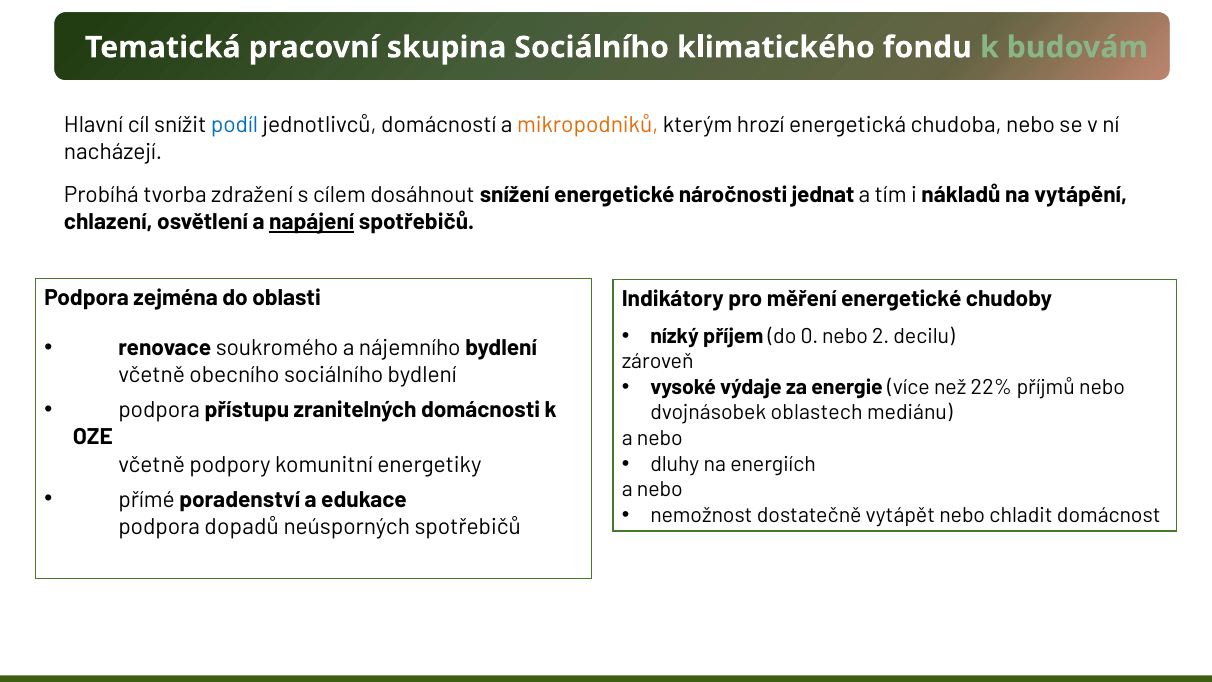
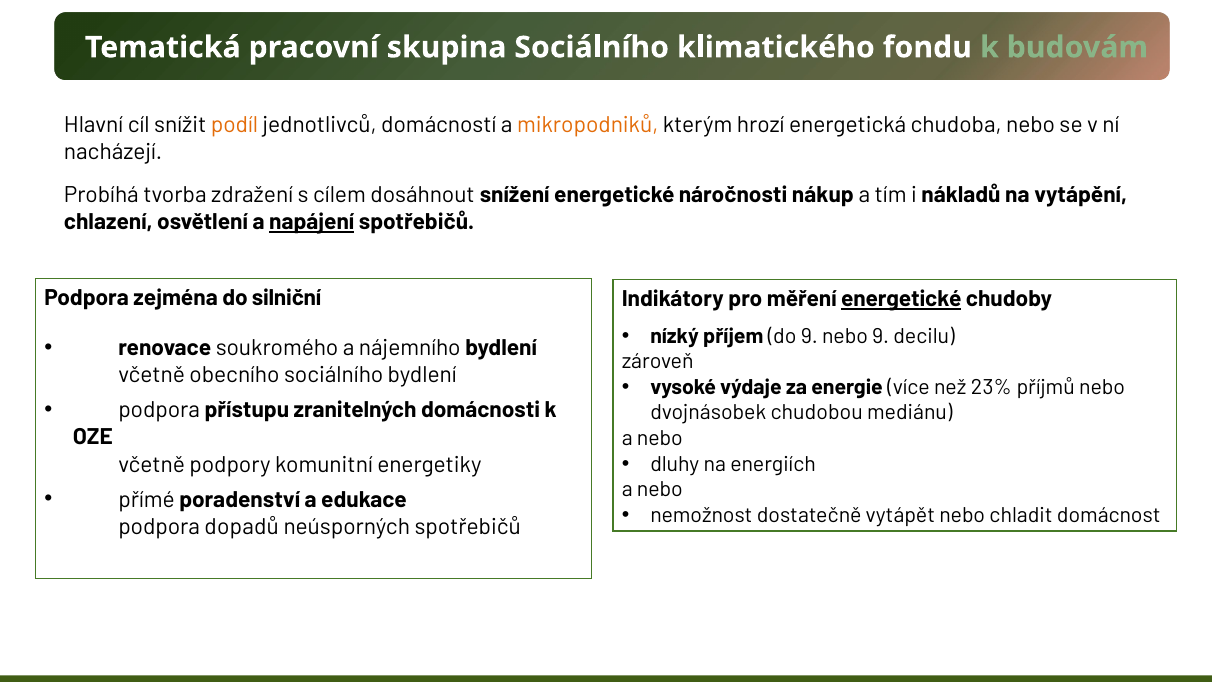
podíl colour: blue -> orange (234, 125)
jednat: jednat -> nákup (823, 195)
oblasti: oblasti -> silniční (287, 298)
energetické underline: none -> present (901, 299)
do 0: 0 -> 9 (809, 336)
nebo 2: 2 -> 9 (881, 336)
22%: 22% -> 23% (991, 387)
oblastech: oblastech -> chudobou (817, 413)
